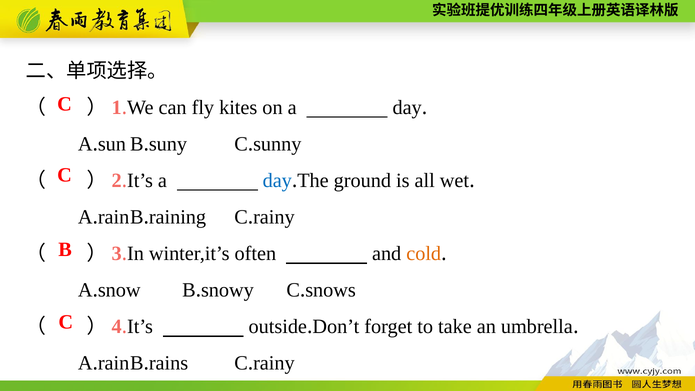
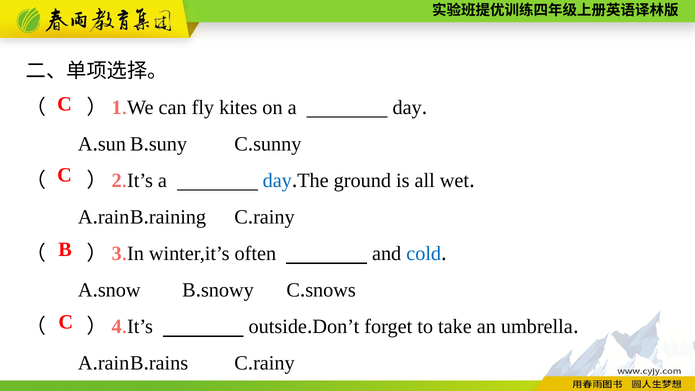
cold colour: orange -> blue (424, 253)
